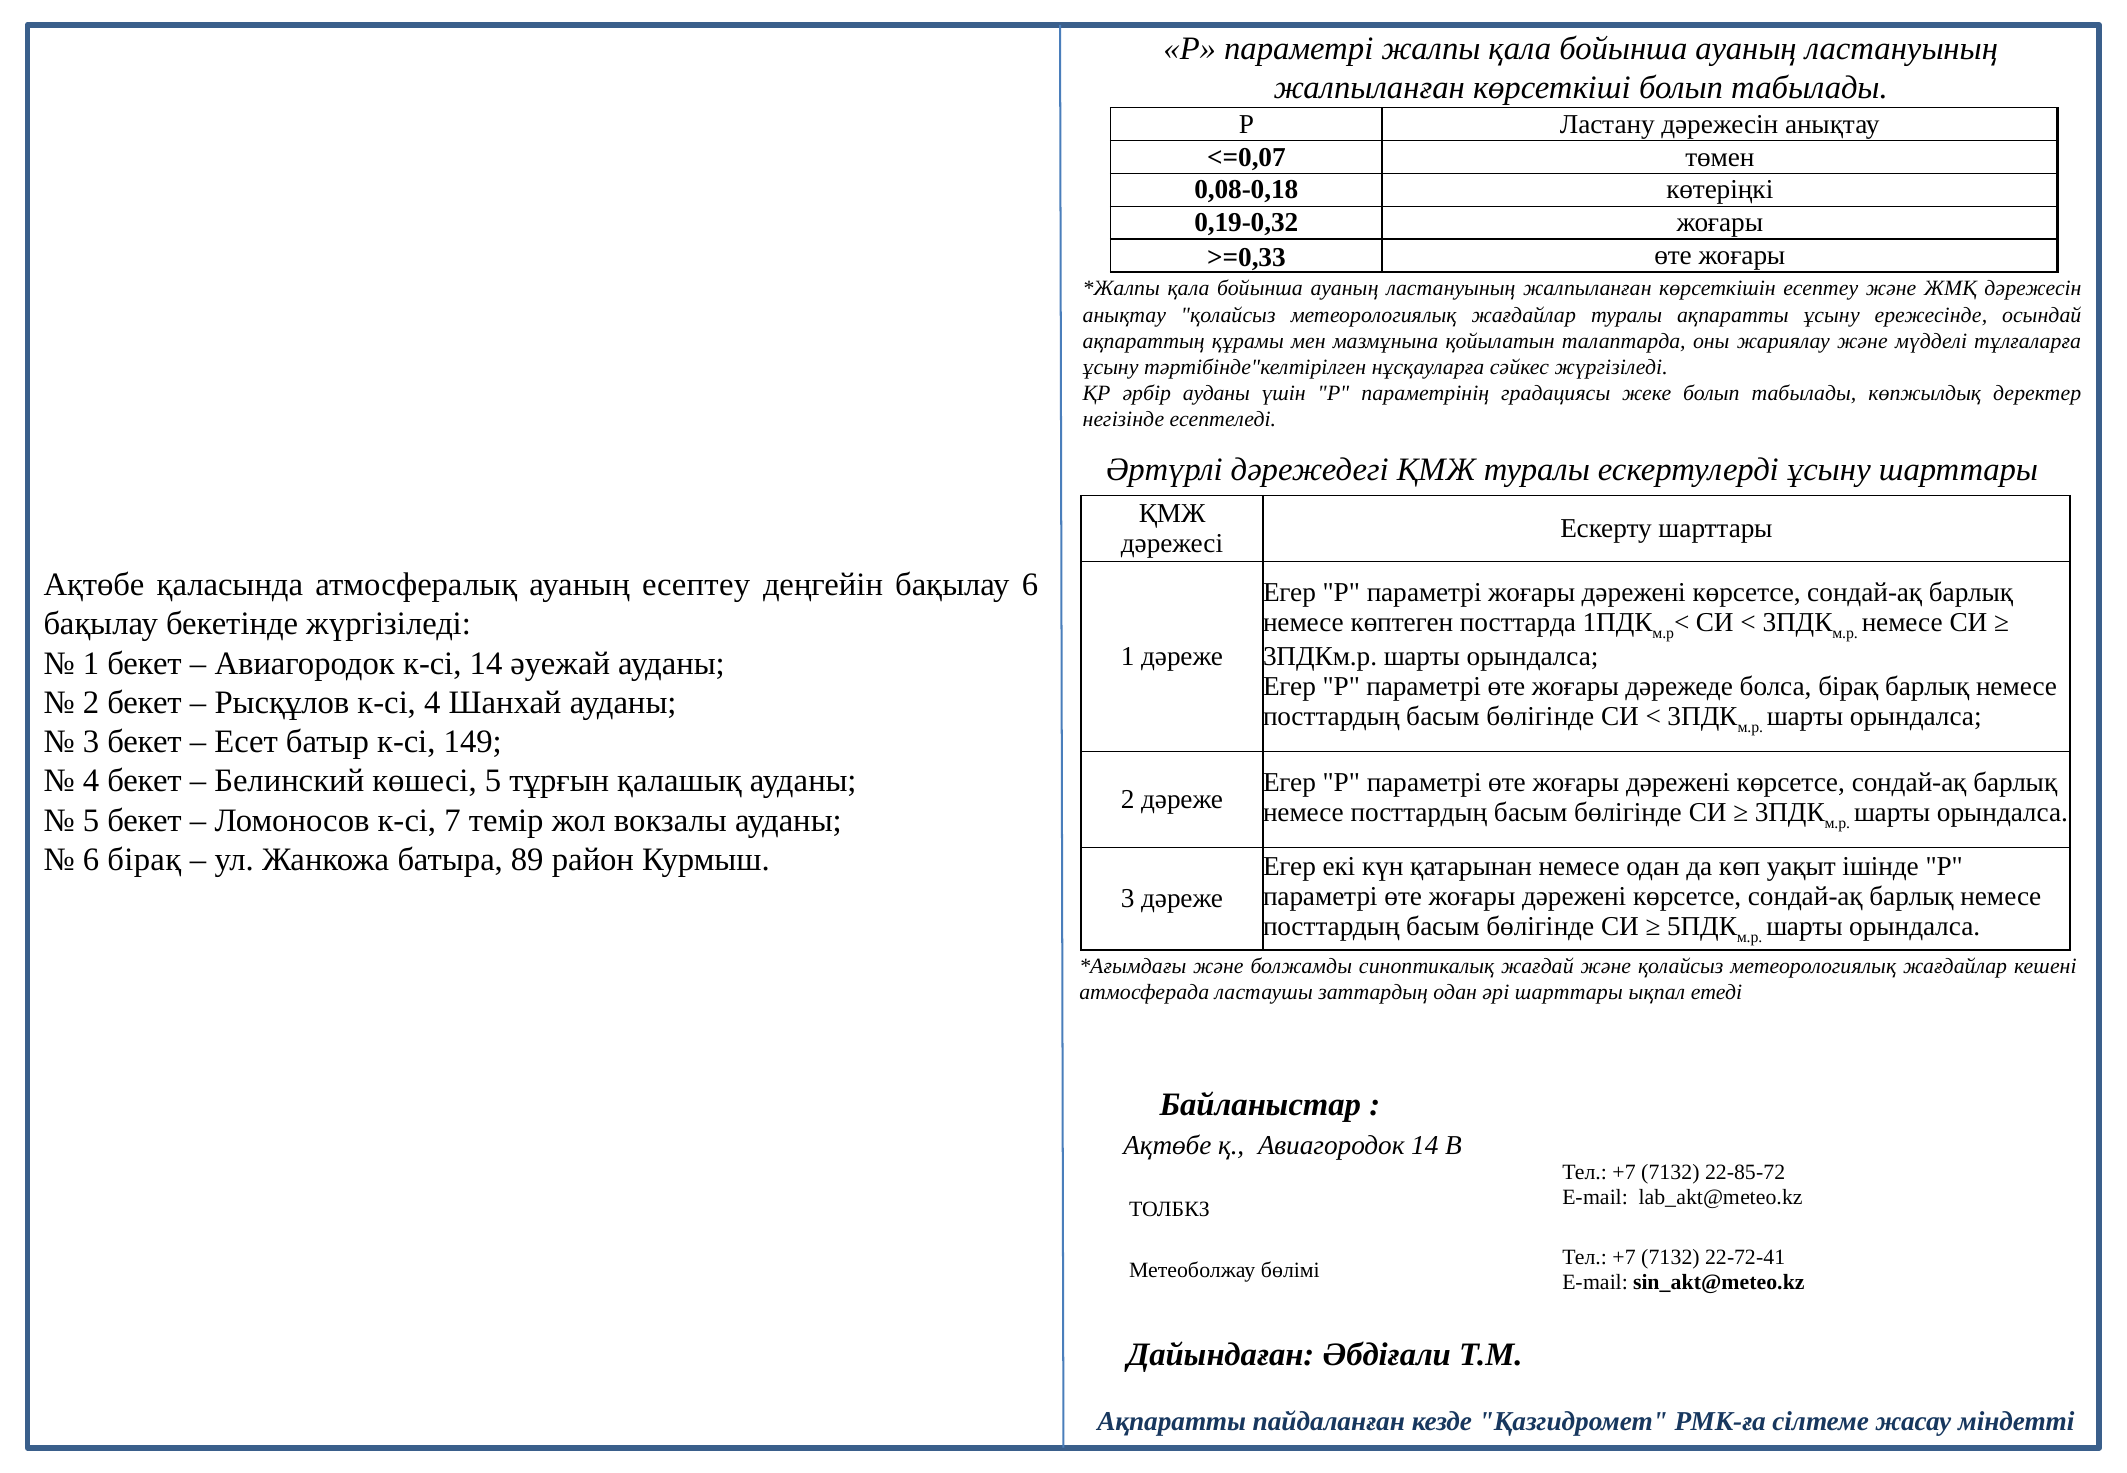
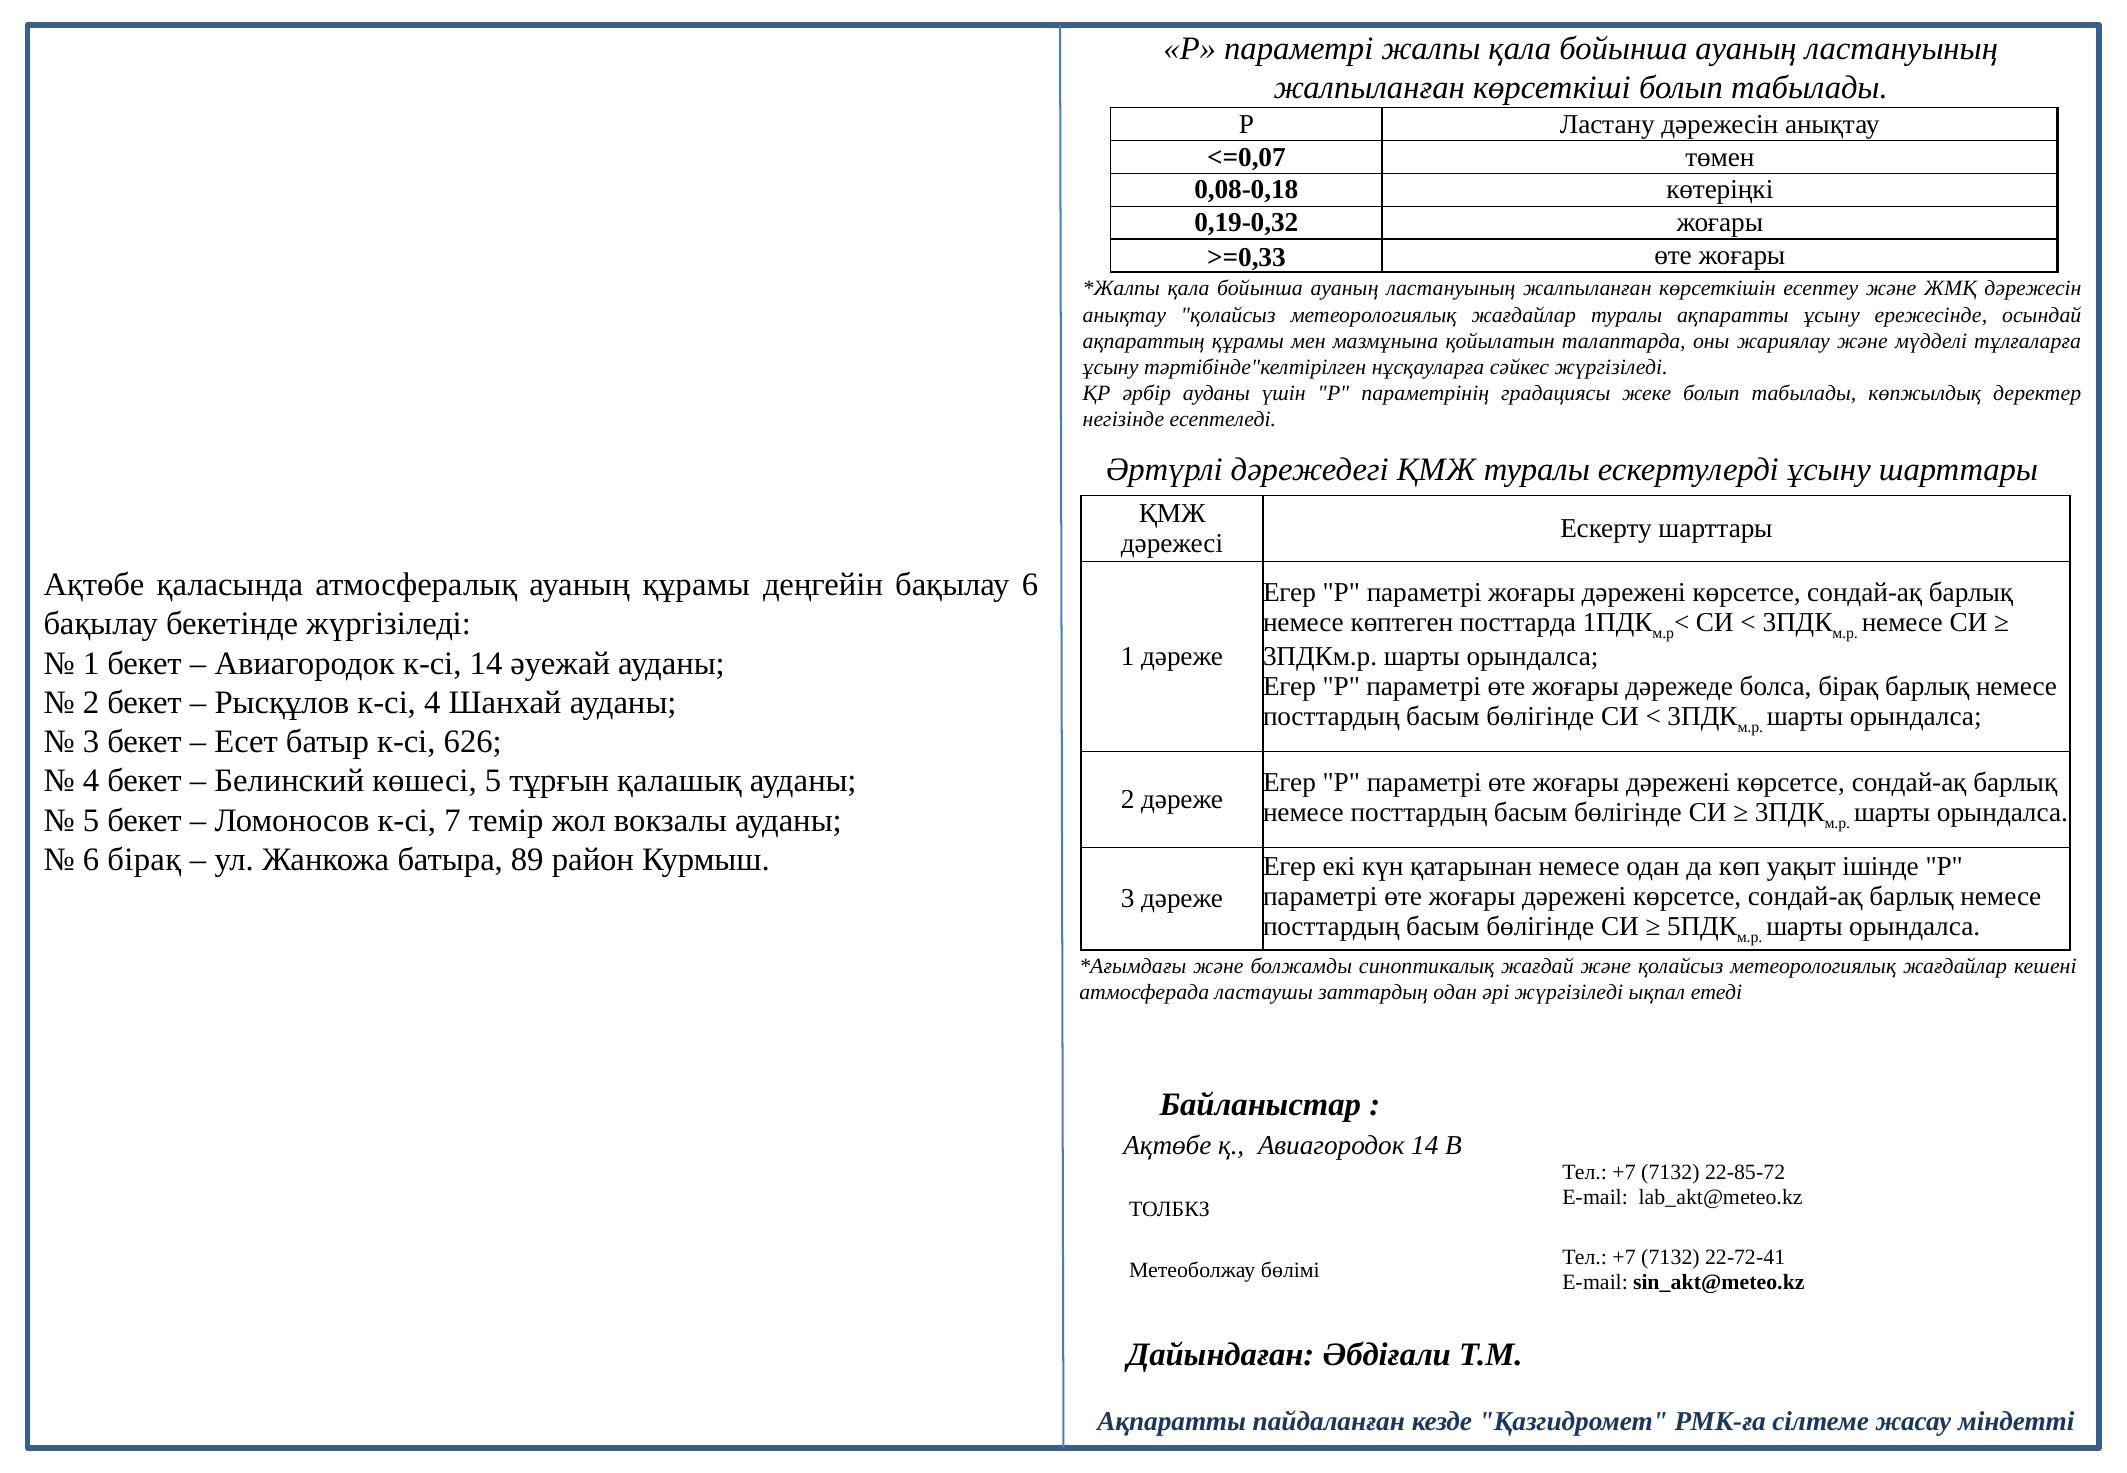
ауаның есептеу: есептеу -> құрамы (696, 584)
149: 149 -> 626 (473, 742)
әрі шарттары: шарттары -> жүргізіледі (1569, 992)
